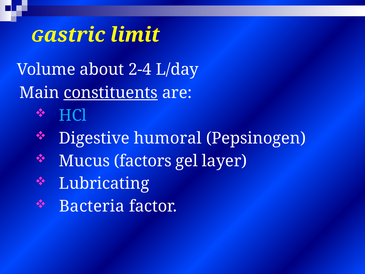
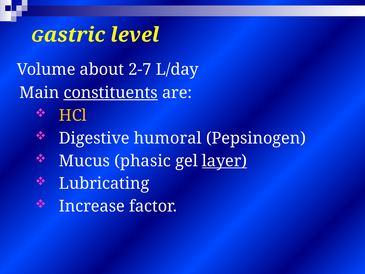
limit: limit -> level (135, 35)
2-4: 2-4 -> 2-7 (140, 69)
HCl colour: light blue -> yellow (73, 115)
factors: factors -> phasic (143, 161)
layer underline: none -> present (224, 161)
Bacteria: Bacteria -> Increase (92, 206)
